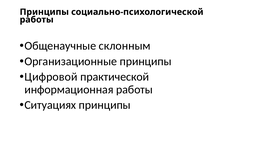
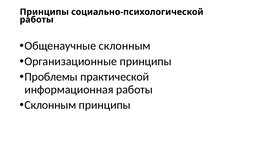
Цифровой: Цифровой -> Проблемы (51, 77)
Ситуациях: Ситуациях -> Склонным (50, 105)
